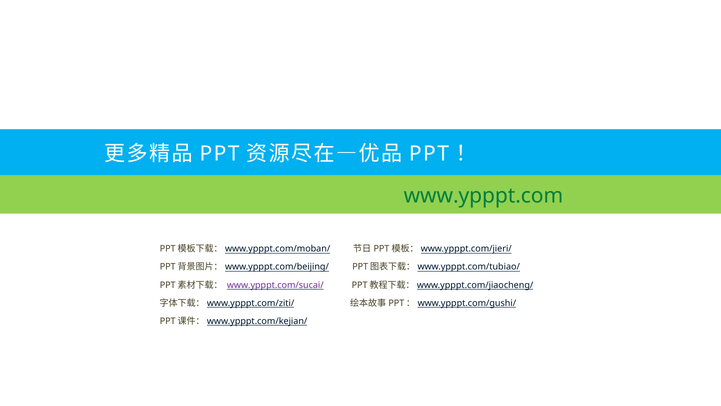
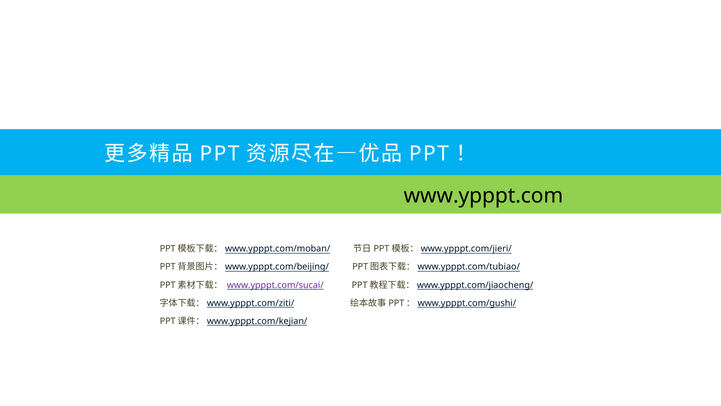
www.ypppt.com colour: green -> black (483, 195)
